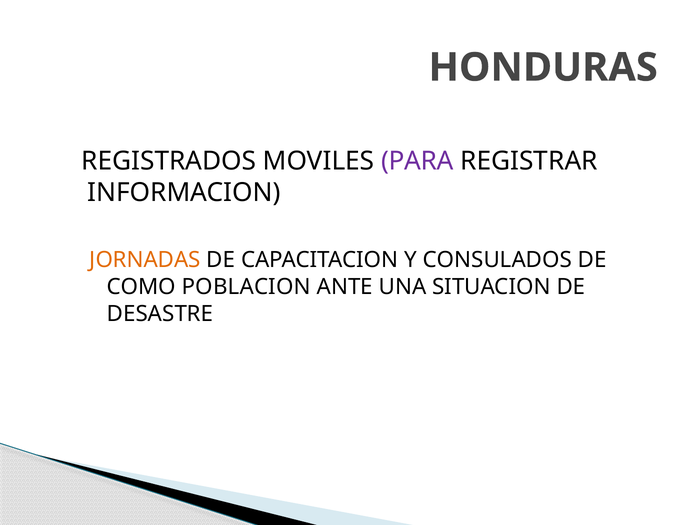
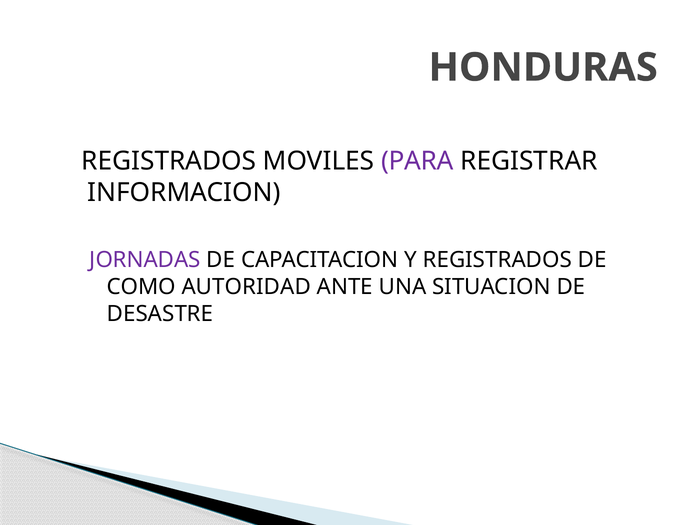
JORNADAS colour: orange -> purple (145, 260)
Y CONSULADOS: CONSULADOS -> REGISTRADOS (497, 260)
POBLACION: POBLACION -> AUTORIDAD (246, 287)
